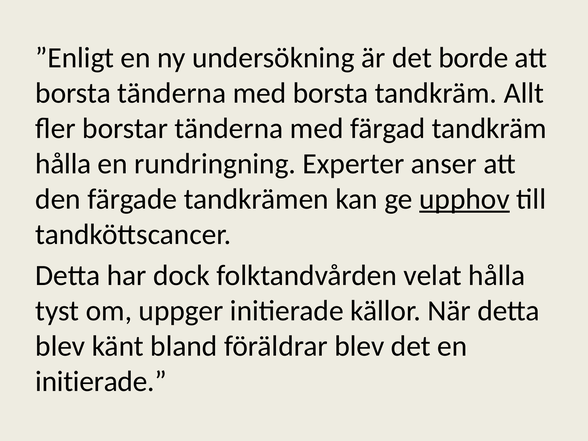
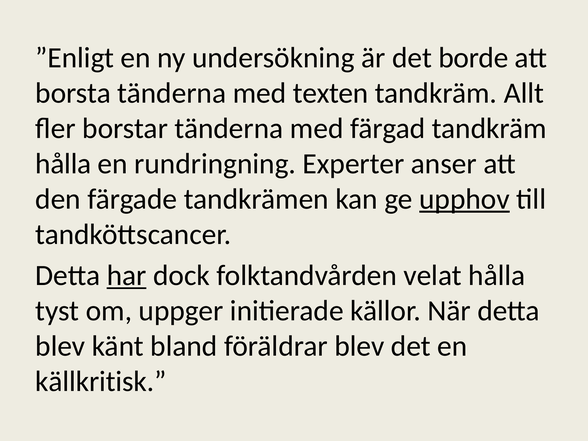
med borsta: borsta -> texten (331, 93)
har underline: none -> present (127, 275)
initierade: initierade -> källkritisk (101, 381)
